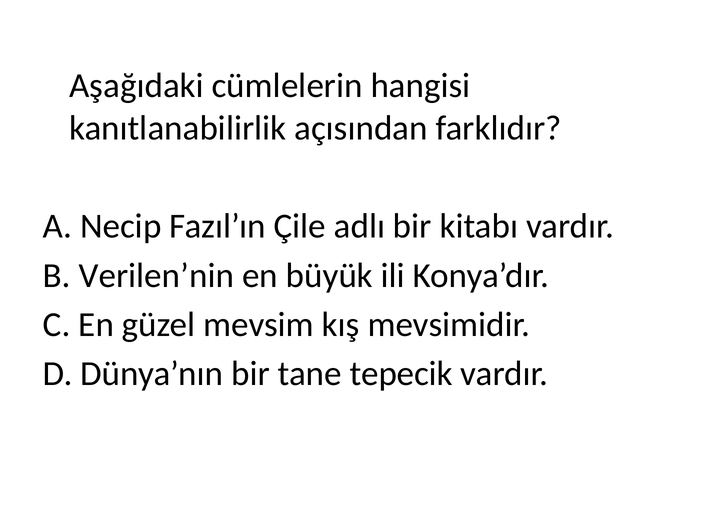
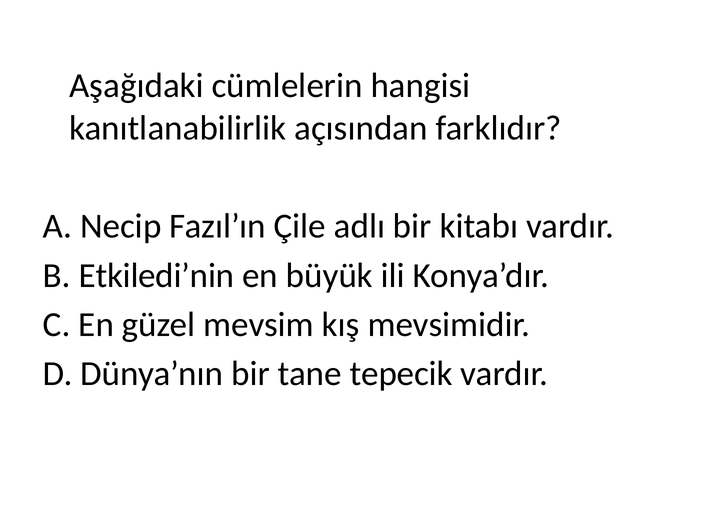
Verilen’nin: Verilen’nin -> Etkiledi’nin (157, 275)
